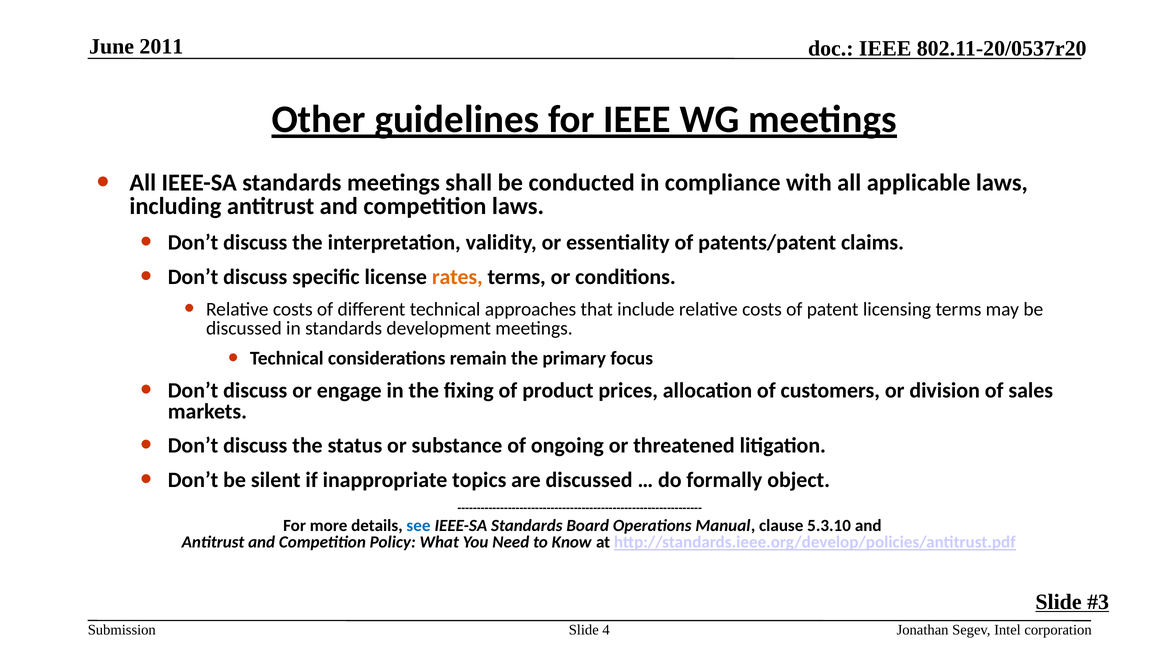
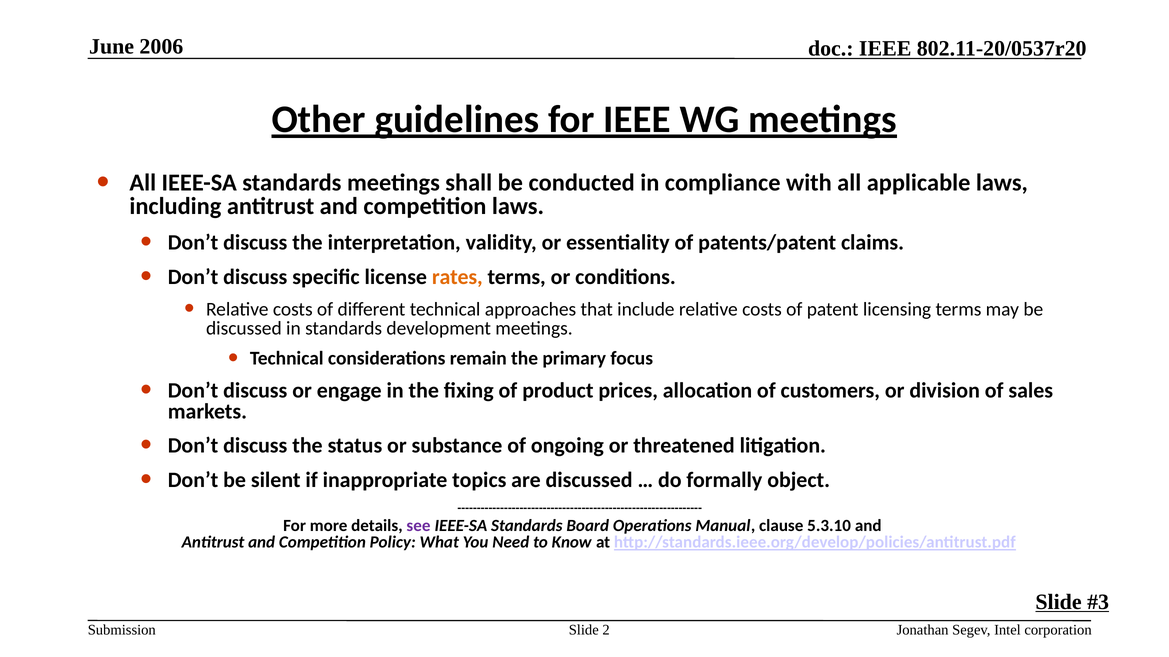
2011: 2011 -> 2006 (161, 46)
see colour: blue -> purple (419, 526)
4: 4 -> 2 (606, 631)
